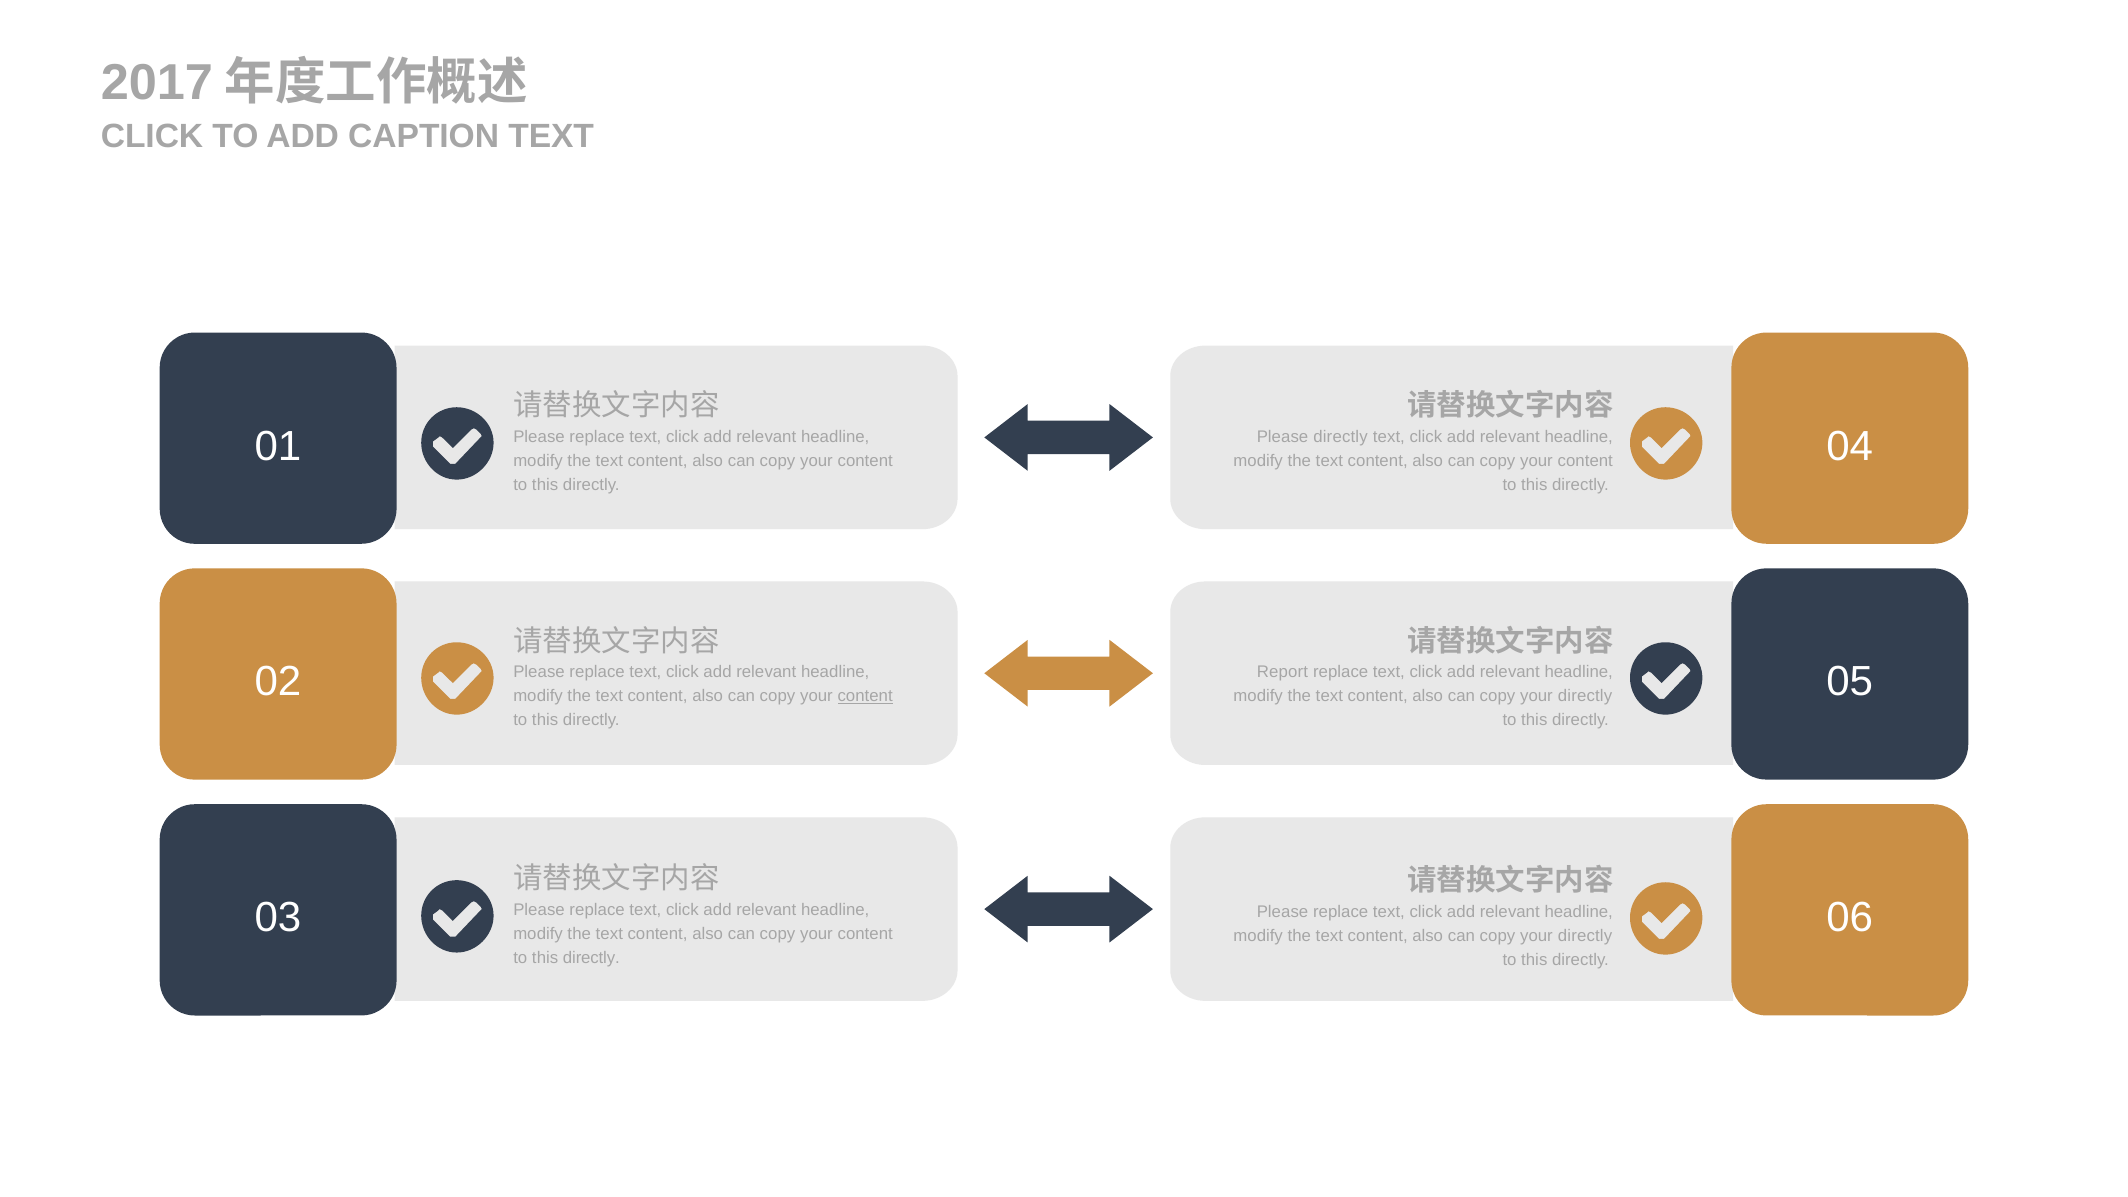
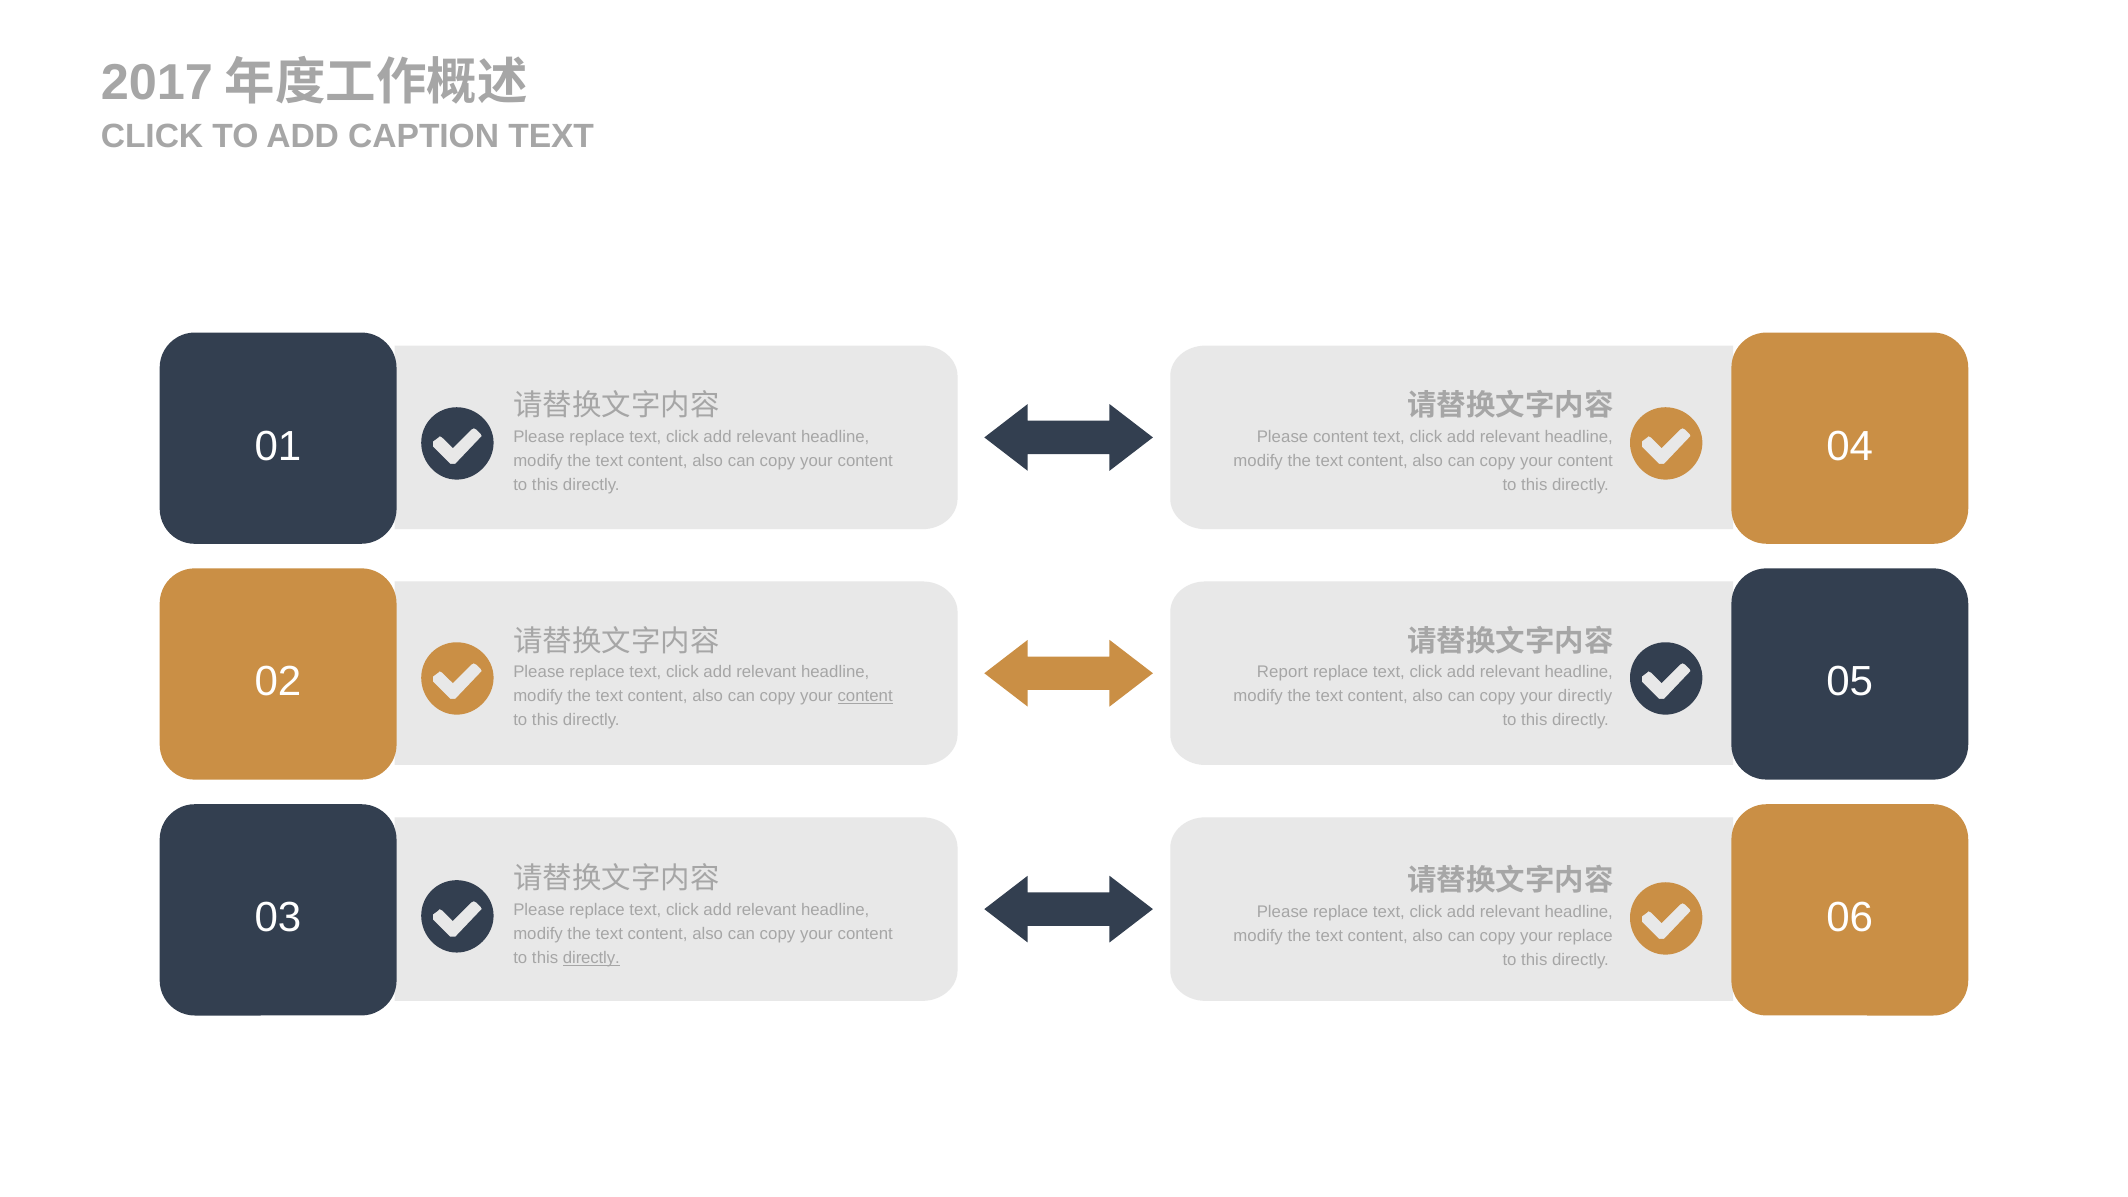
Please directly: directly -> content (1341, 437)
directly: directly -> replace (1585, 936)
directly underline: none -> present (591, 958)
